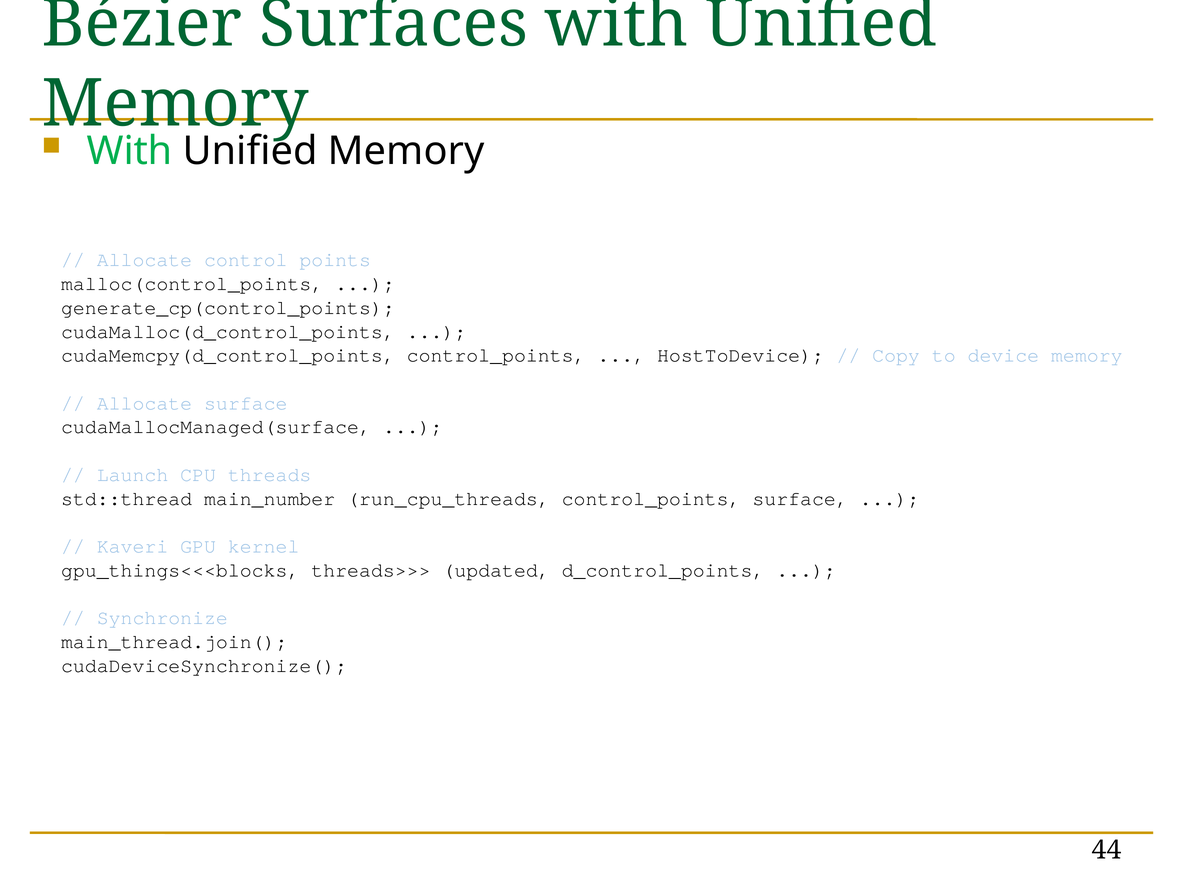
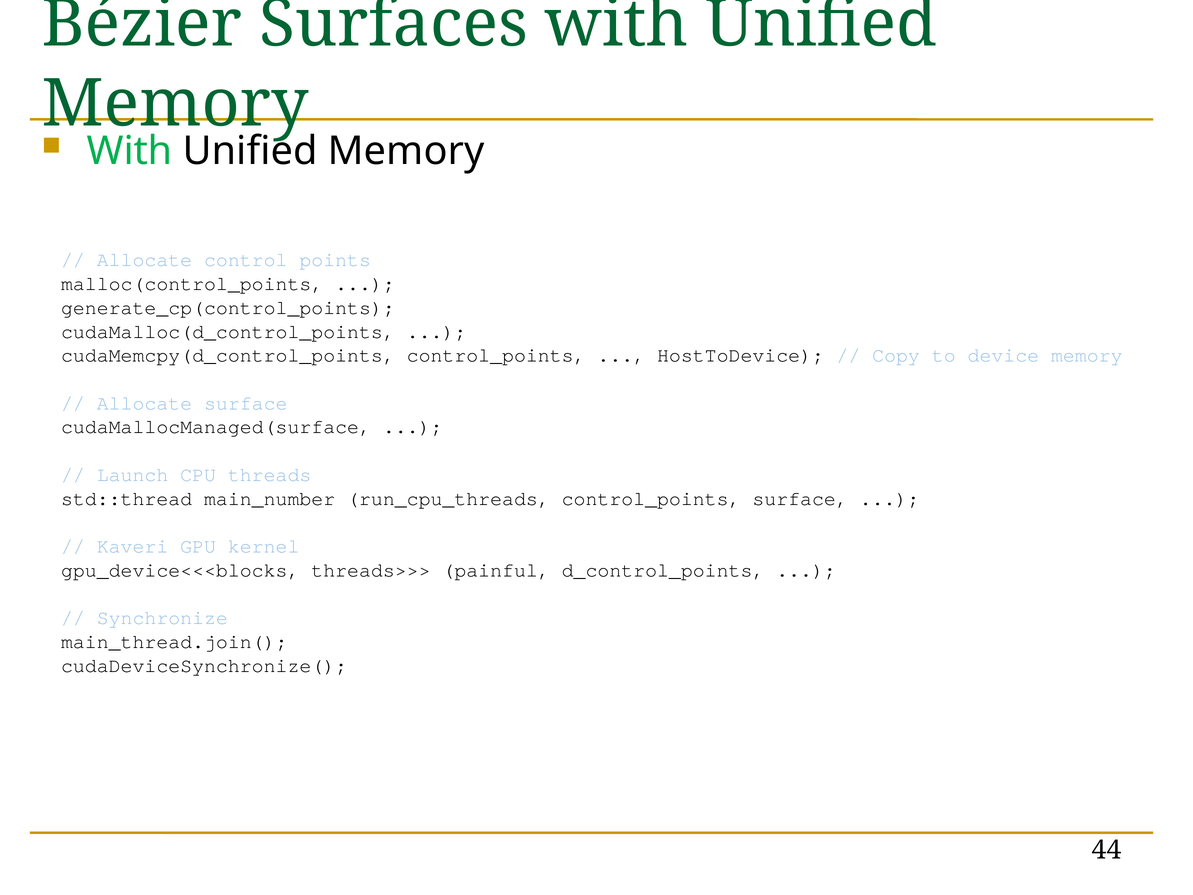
gpu_things<<<blocks: gpu_things<<<blocks -> gpu_device<<<blocks (180, 570)
updated: updated -> painful (496, 570)
